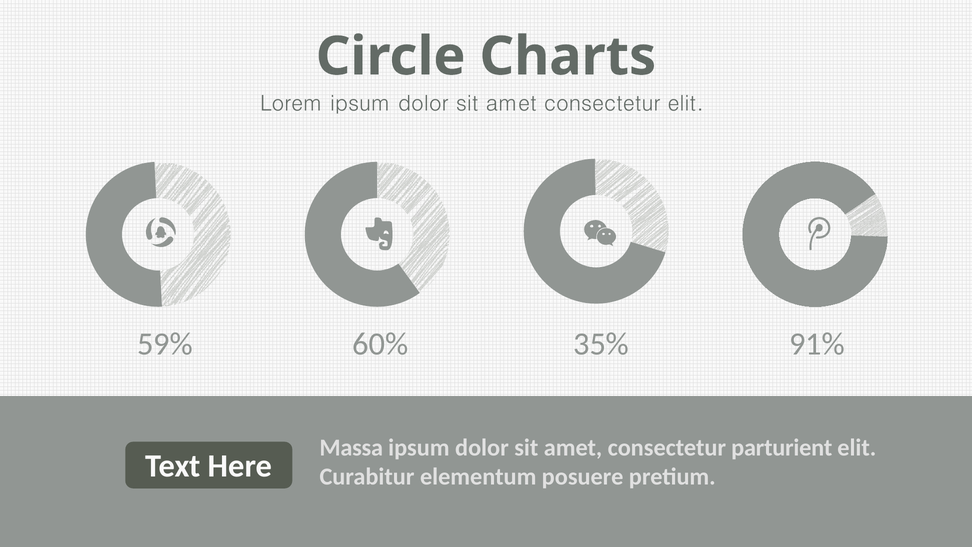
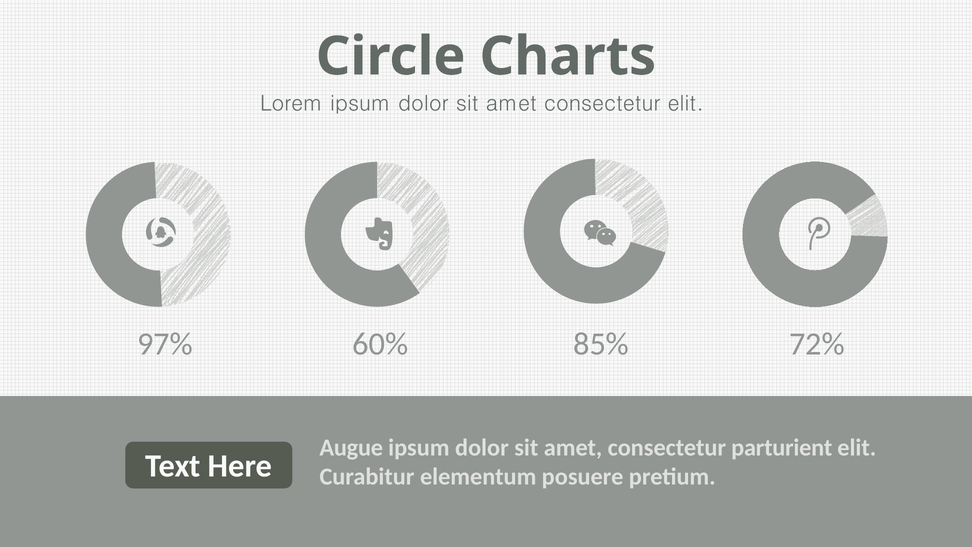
59%: 59% -> 97% (165, 344)
35%: 35% -> 85% (601, 344)
91%: 91% -> 72% (817, 344)
Massa: Massa -> Augue (351, 448)
